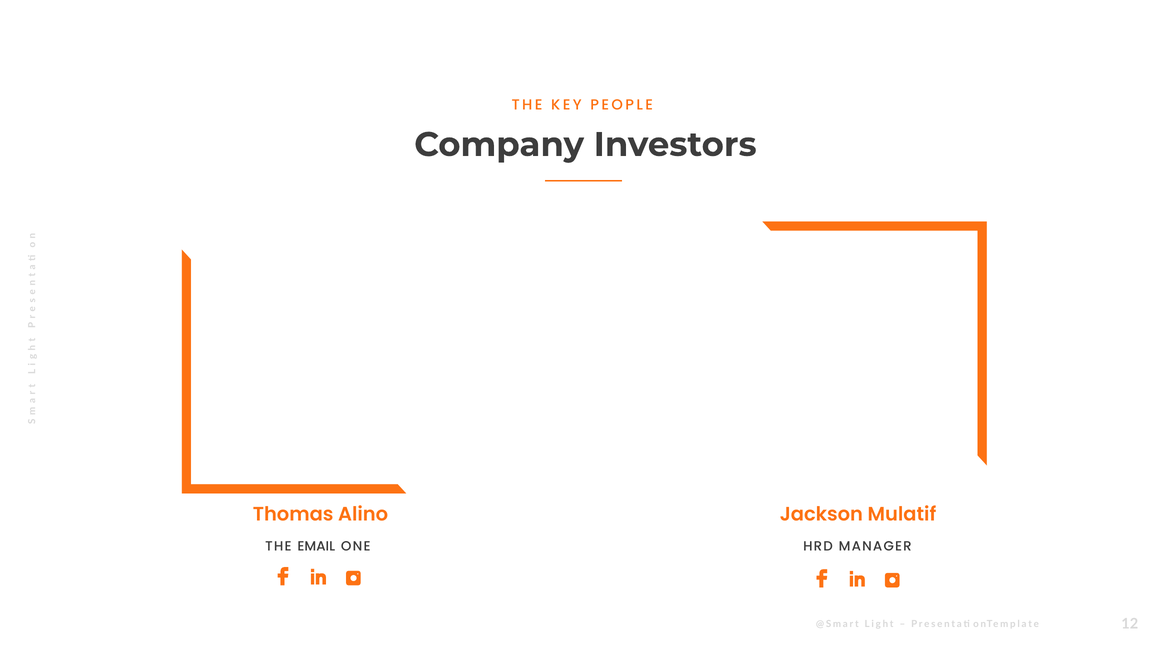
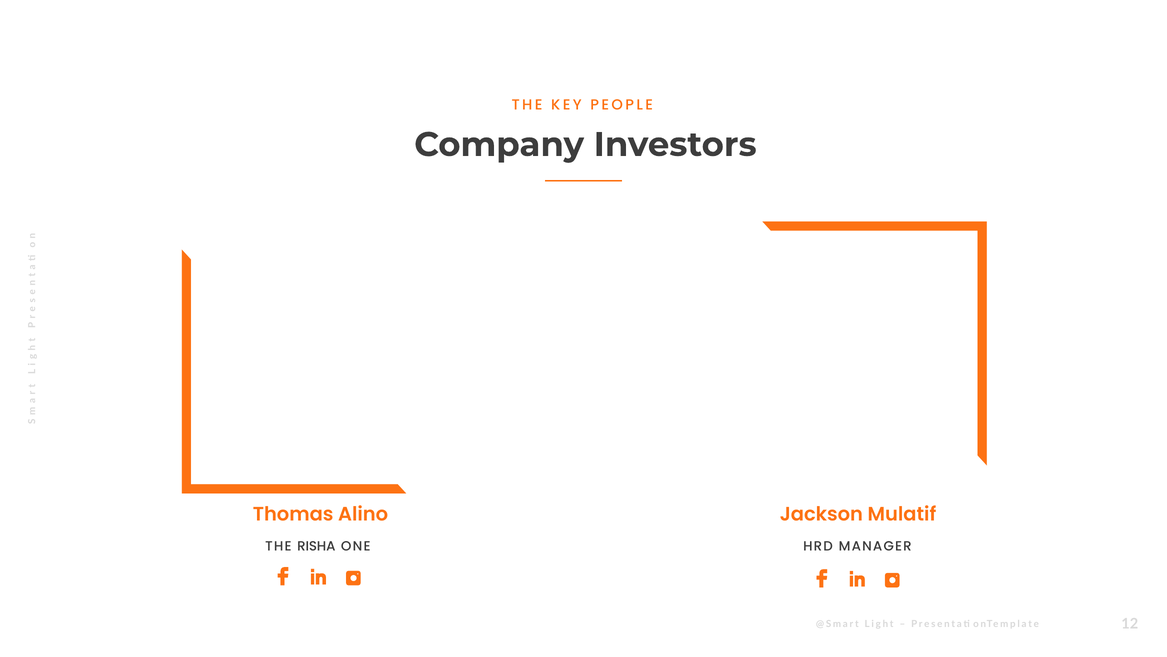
EMAIL: EMAIL -> RISHA (316, 546)
